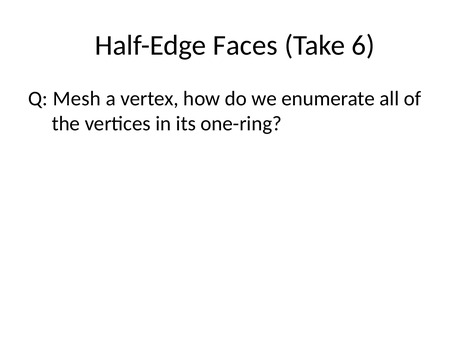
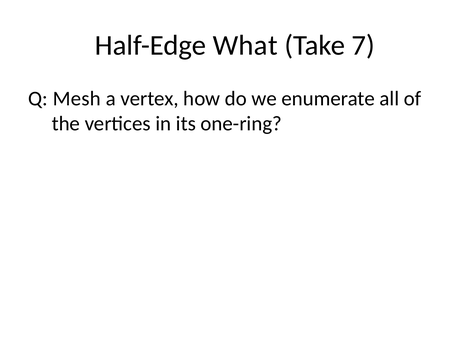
Faces: Faces -> What (245, 45)
6: 6 -> 7 (363, 45)
